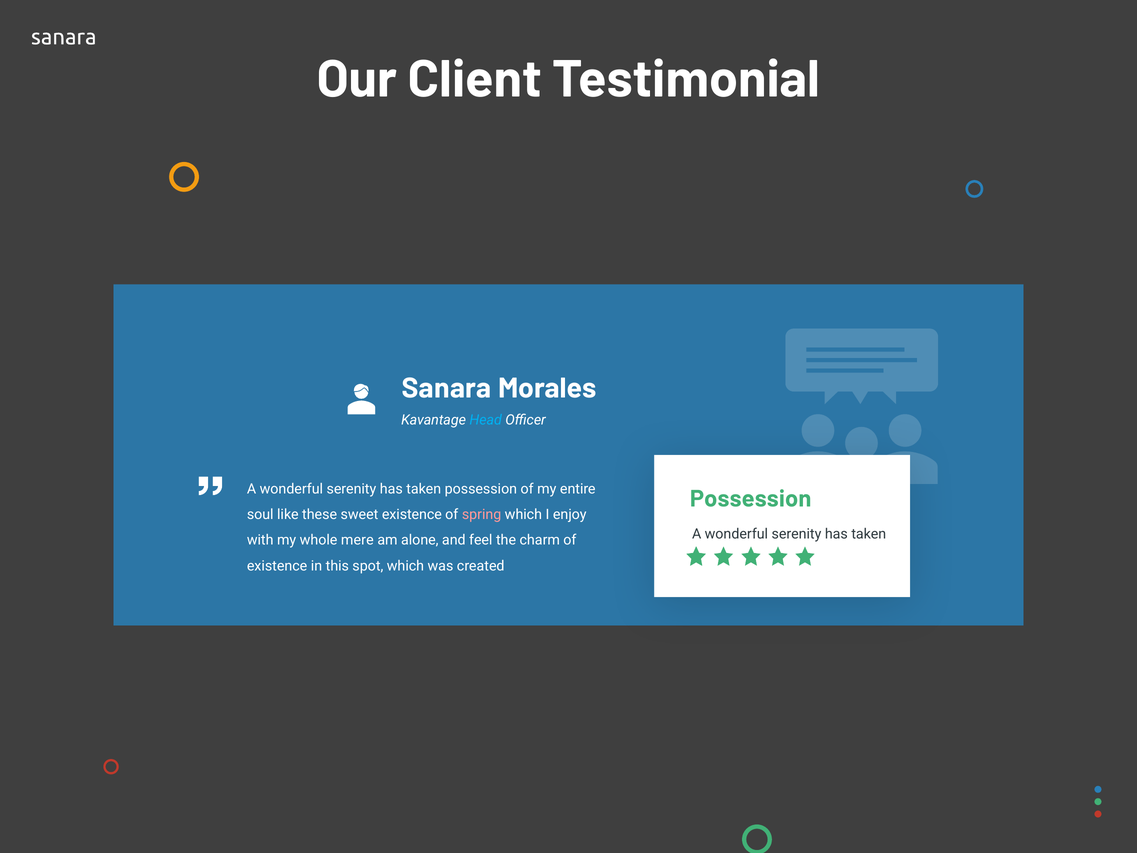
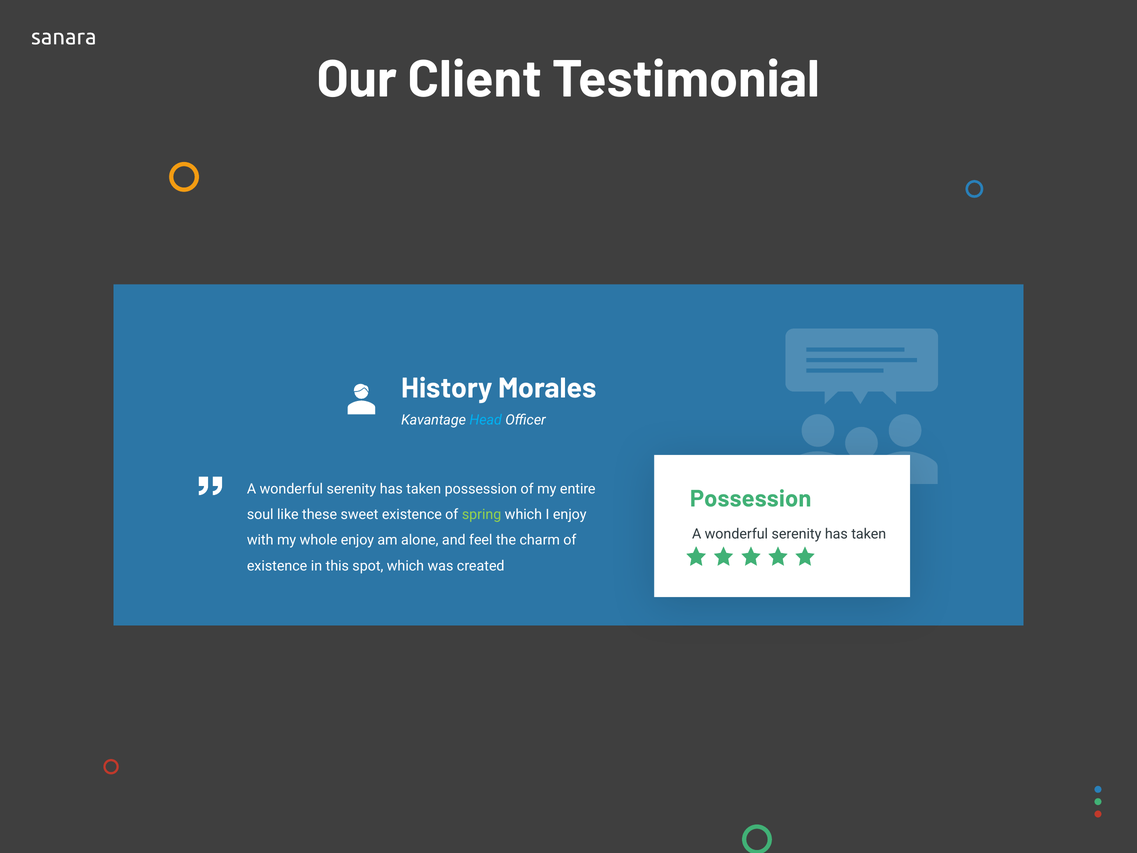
Sanara: Sanara -> History (447, 388)
spring colour: pink -> light green (482, 514)
whole mere: mere -> enjoy (357, 540)
